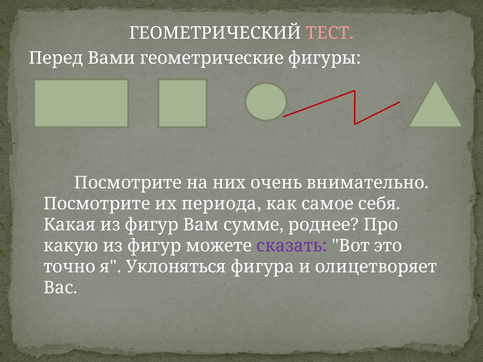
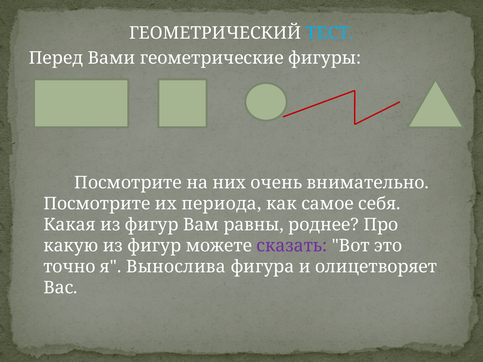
ТЕСТ colour: pink -> light blue (330, 33)
сумме: сумме -> равны (254, 225)
Уклоняться: Уклоняться -> Вынослива (176, 267)
